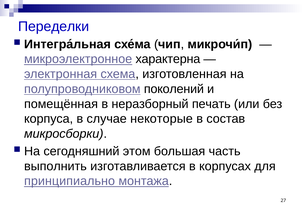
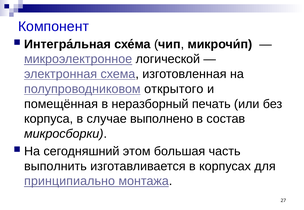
Переделки: Переделки -> Компонент (54, 27)
характерна: характерна -> логической (168, 59)
поколений: поколений -> открытого (174, 89)
некоторые: некоторые -> выполнено (162, 119)
